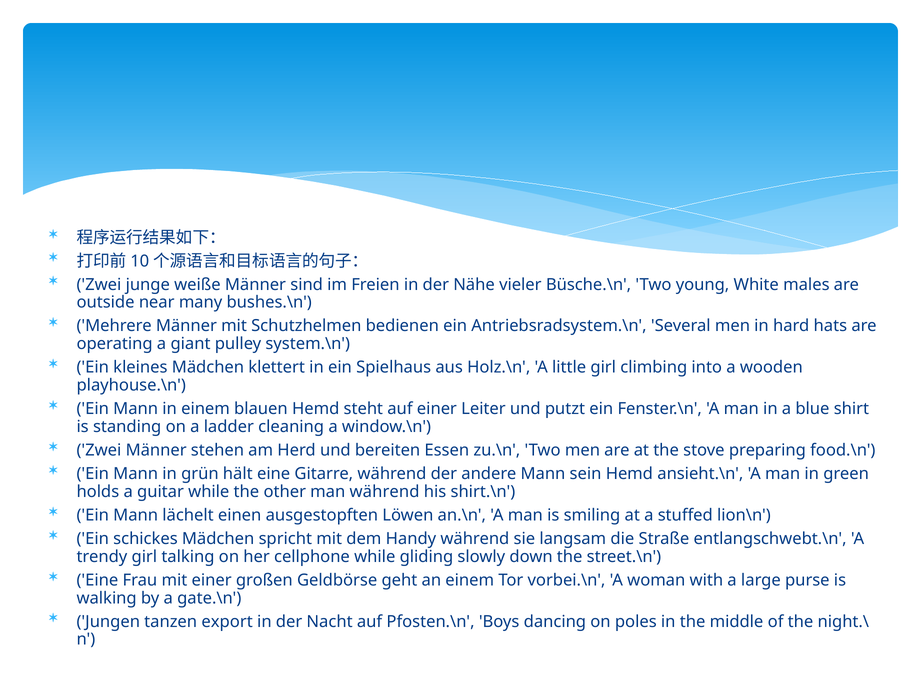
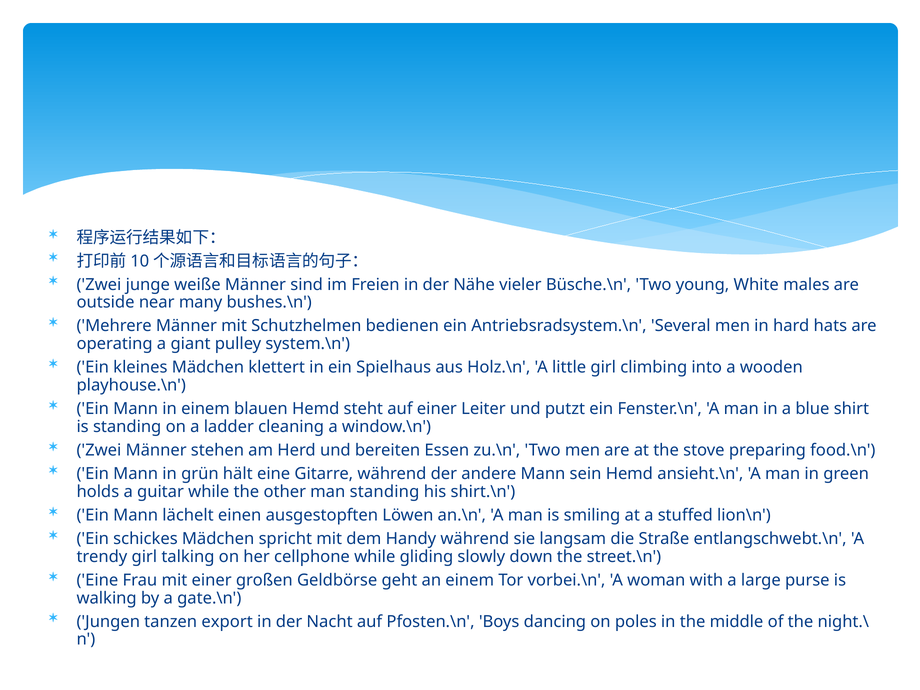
man während: während -> standing (385, 492)
